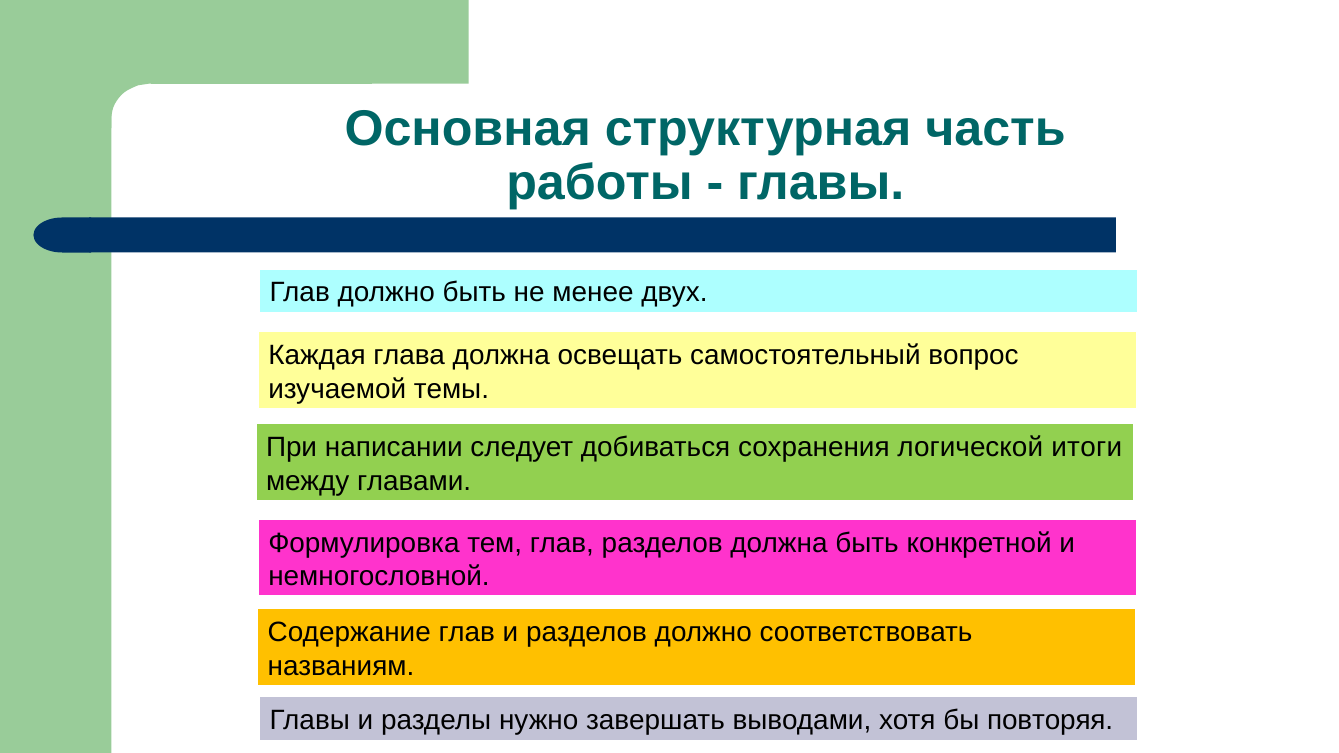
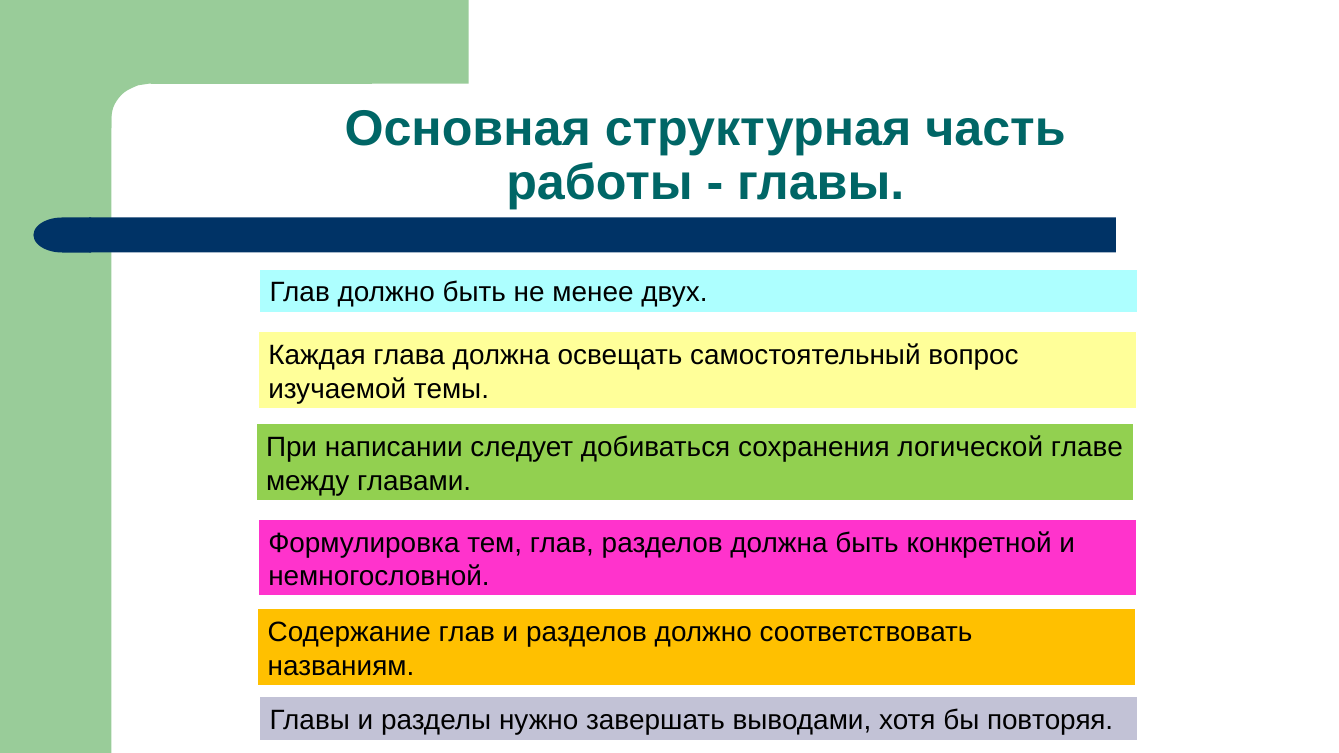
итоги: итоги -> главе (1087, 447)
